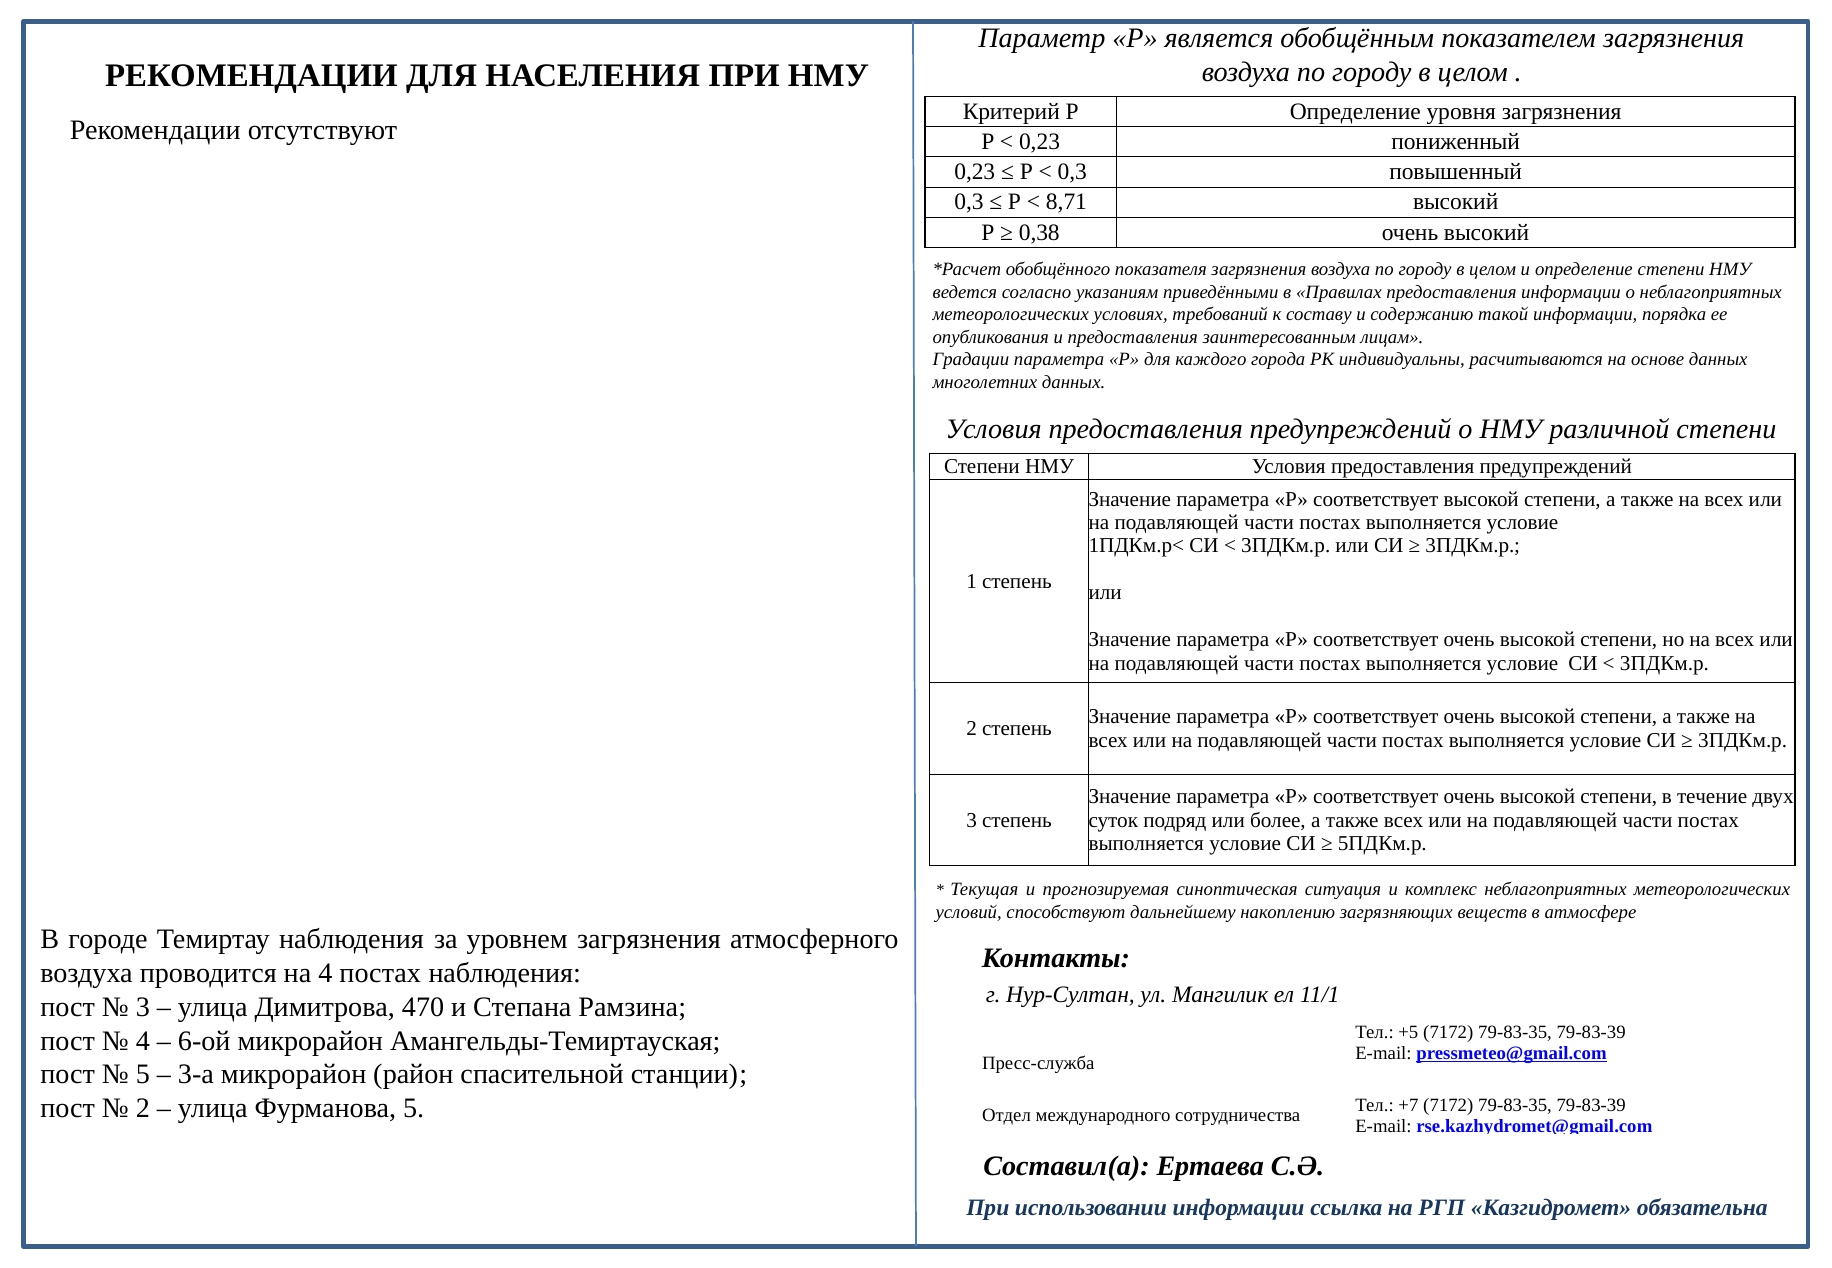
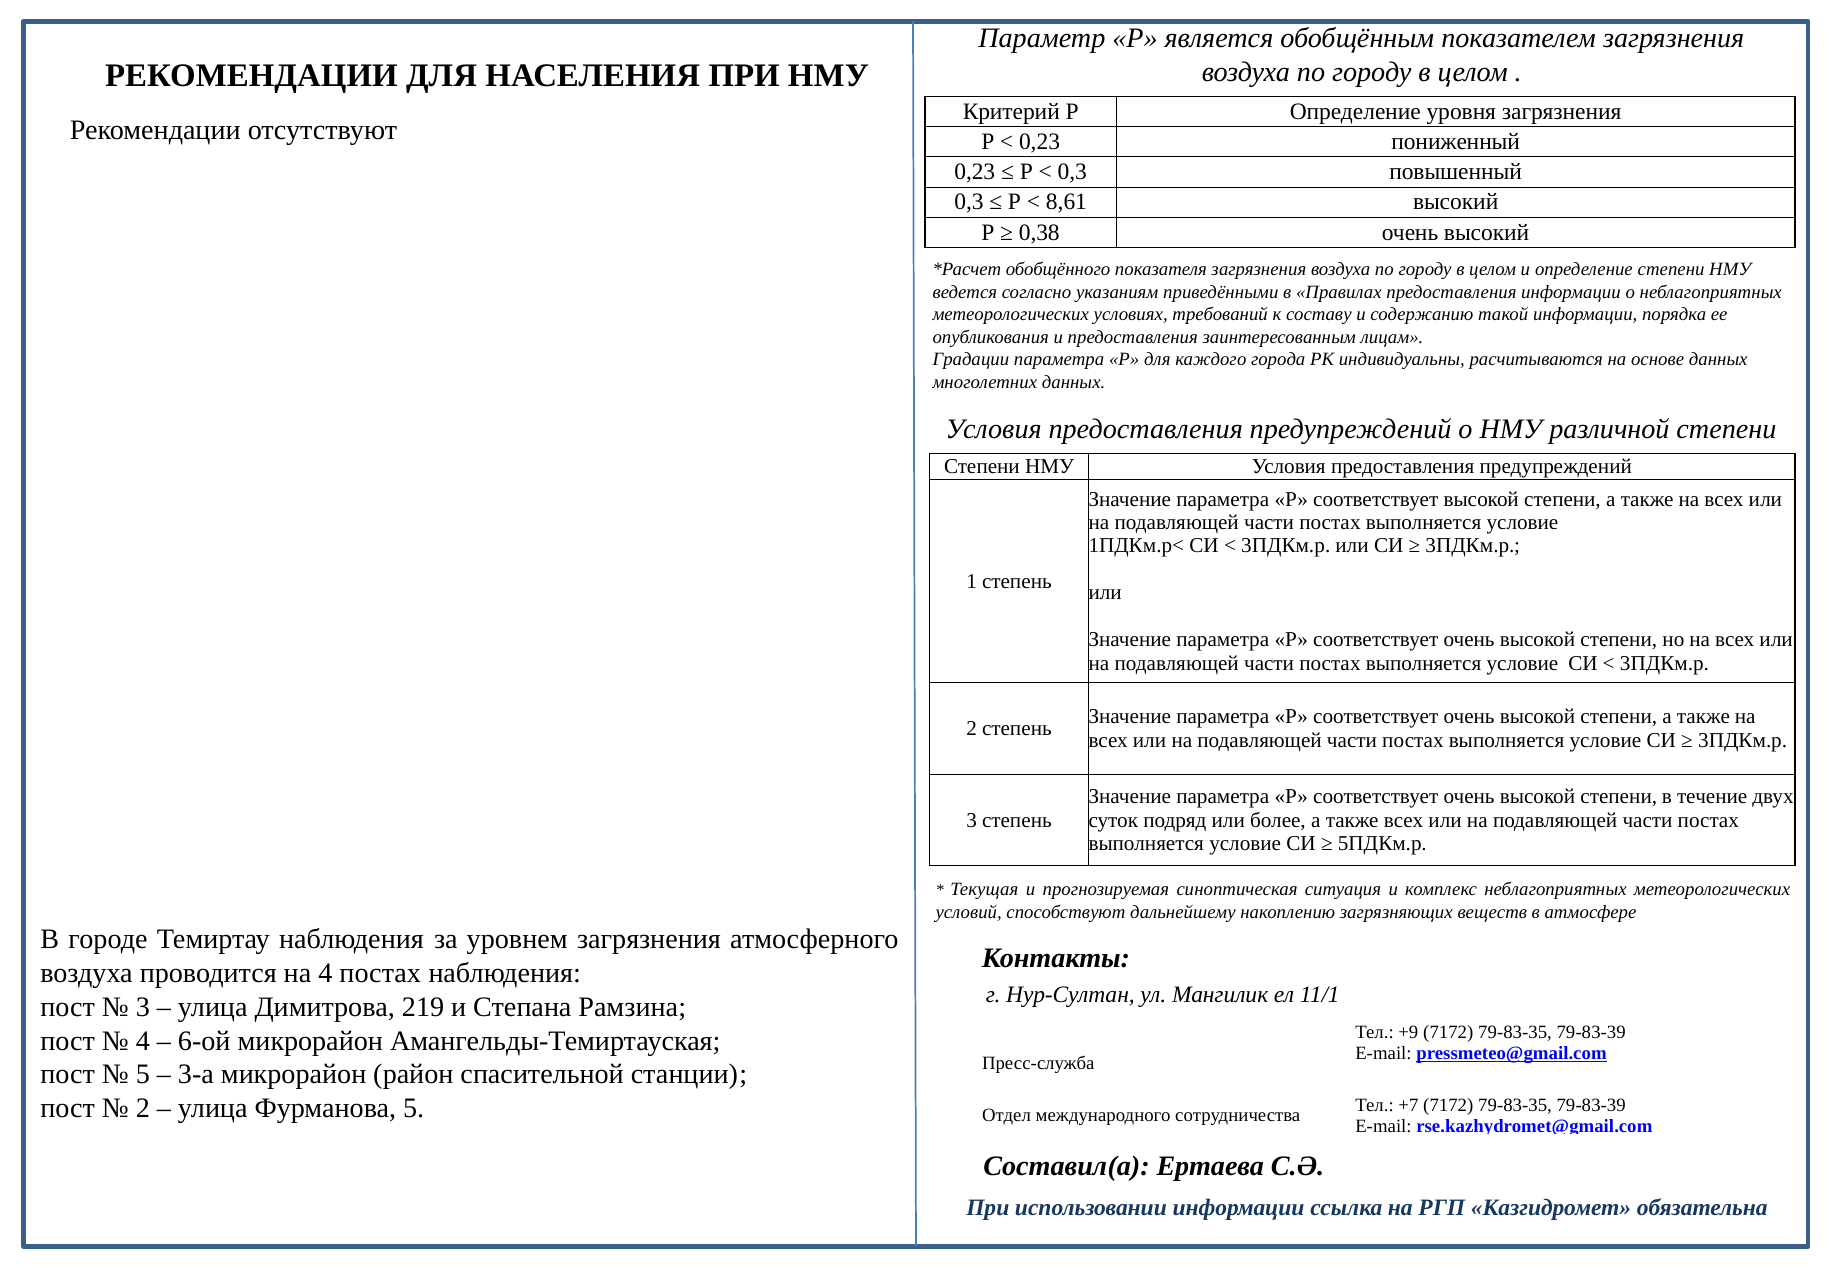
8,71: 8,71 -> 8,61 (1066, 202)
470: 470 -> 219 (423, 1007)
+5: +5 -> +9 (1408, 1032)
